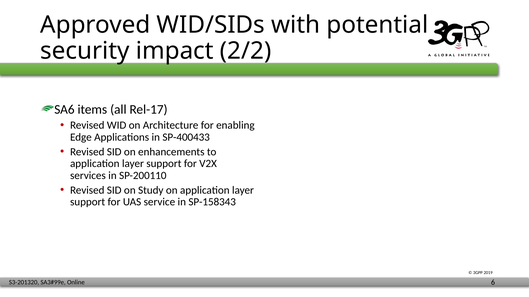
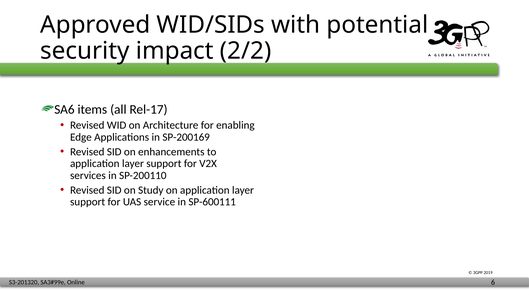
SP-400433: SP-400433 -> SP-200169 (186, 137)
SP-158343: SP-158343 -> SP-600111 (212, 202)
